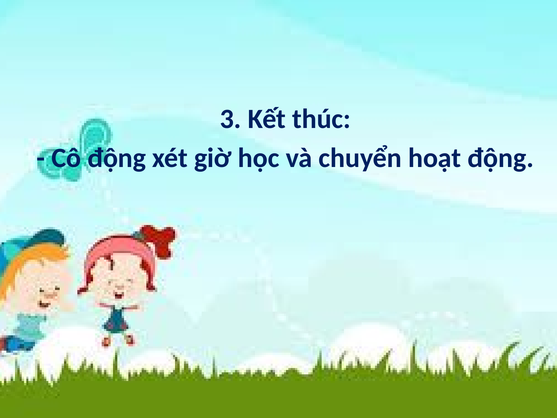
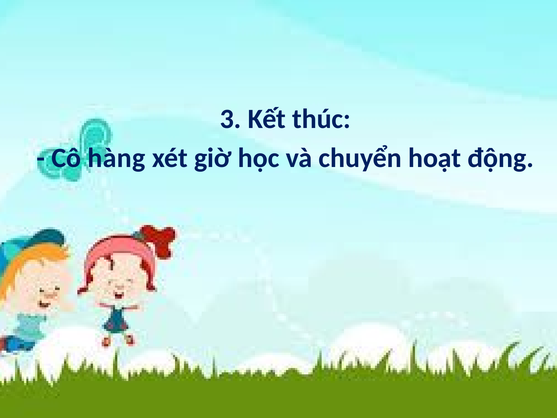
Cô động: động -> hàng (116, 158)
